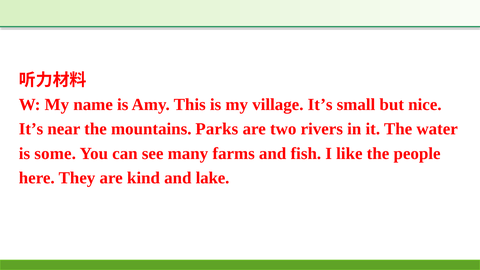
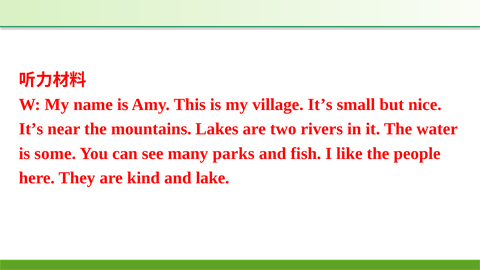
Parks: Parks -> Lakes (217, 129)
farms: farms -> parks (234, 153)
